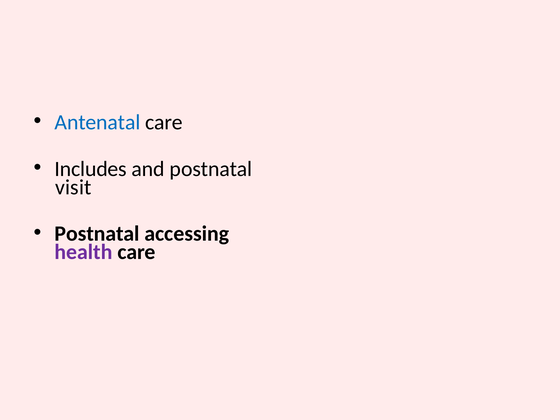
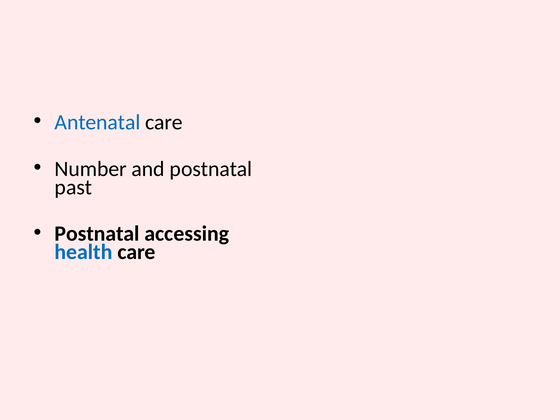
Includes: Includes -> Number (91, 169)
visit: visit -> past (73, 187)
health colour: purple -> blue (84, 252)
